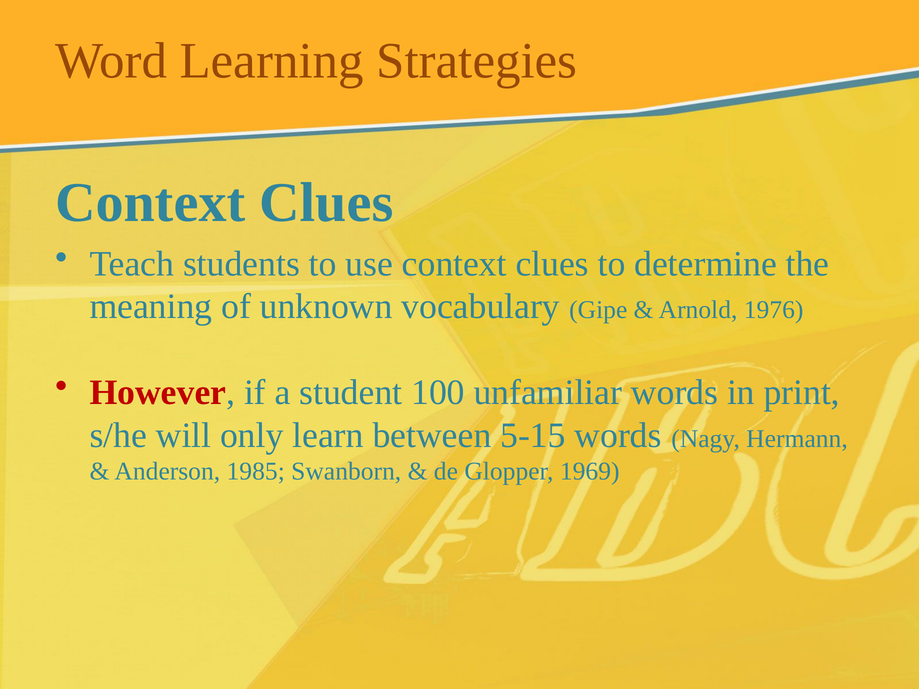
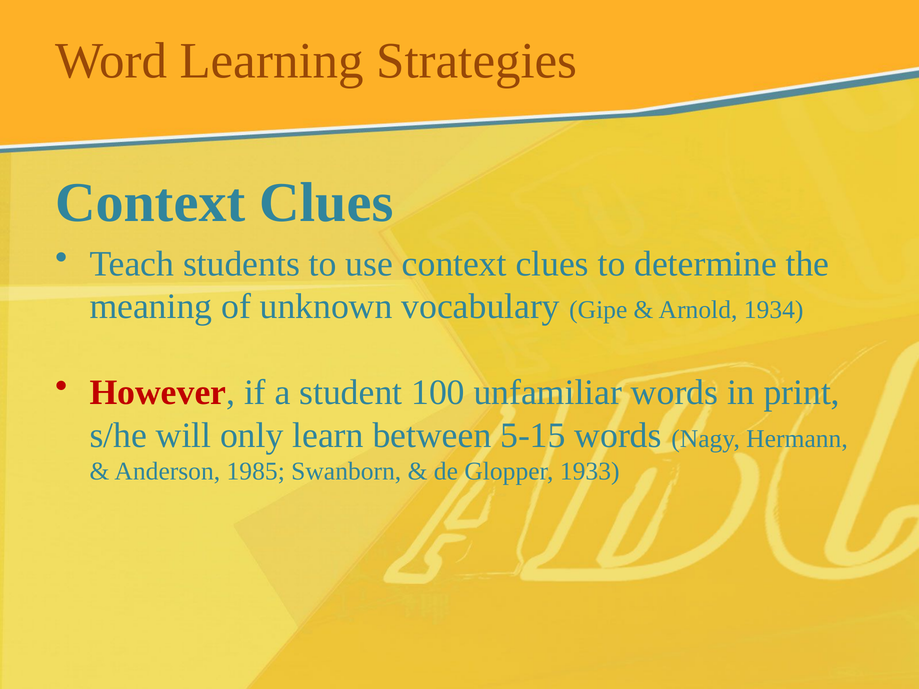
1976: 1976 -> 1934 (774, 310)
1969: 1969 -> 1933 (590, 472)
